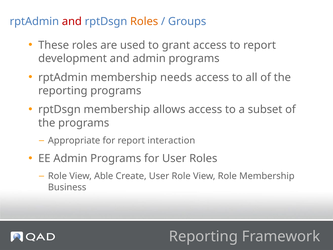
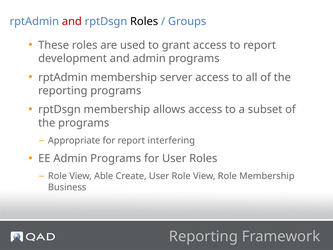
Roles colour: orange -> black (144, 22)
needs: needs -> server (176, 77)
interaction: interaction -> interfering (171, 140)
